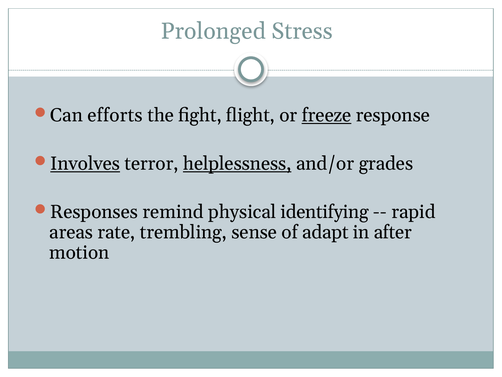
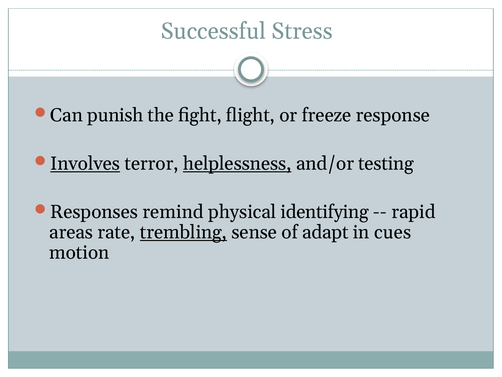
Prolonged: Prolonged -> Successful (213, 31)
efforts: efforts -> punish (115, 115)
freeze underline: present -> none (327, 115)
grades: grades -> testing (386, 163)
trembling underline: none -> present (183, 232)
after: after -> cues (393, 232)
